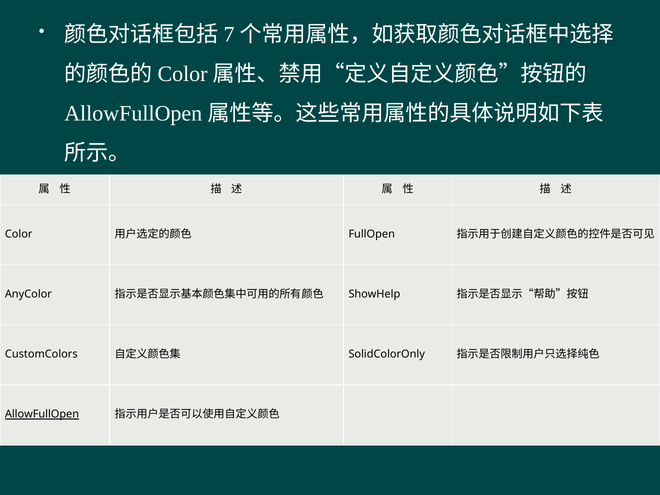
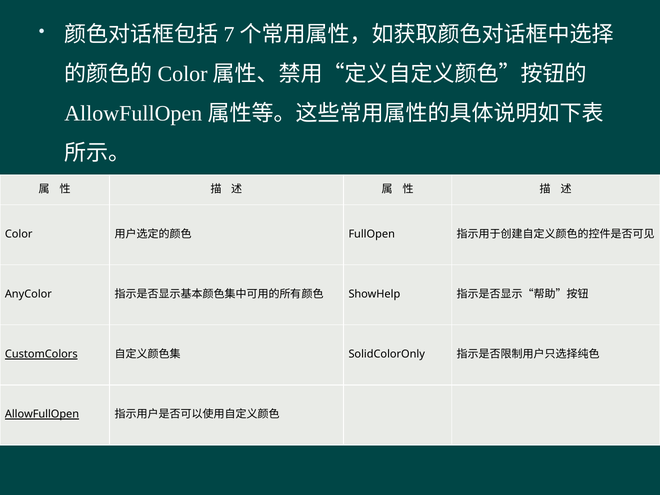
CustomColors underline: none -> present (41, 354)
